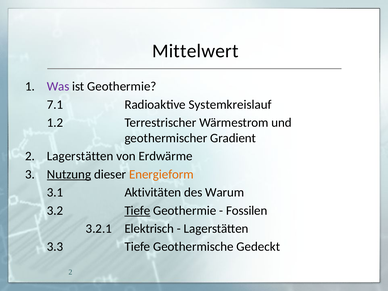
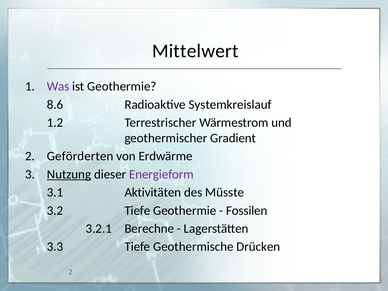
7.1: 7.1 -> 8.6 (55, 104)
2 Lagerstätten: Lagerstätten -> Geförderten (80, 156)
Energieform colour: orange -> purple (161, 174)
Warum: Warum -> Müsste (225, 192)
Tiefe underline: present -> none (137, 211)
Elektrisch: Elektrisch -> Berechne (149, 229)
Gedeckt: Gedeckt -> Drücken (258, 247)
